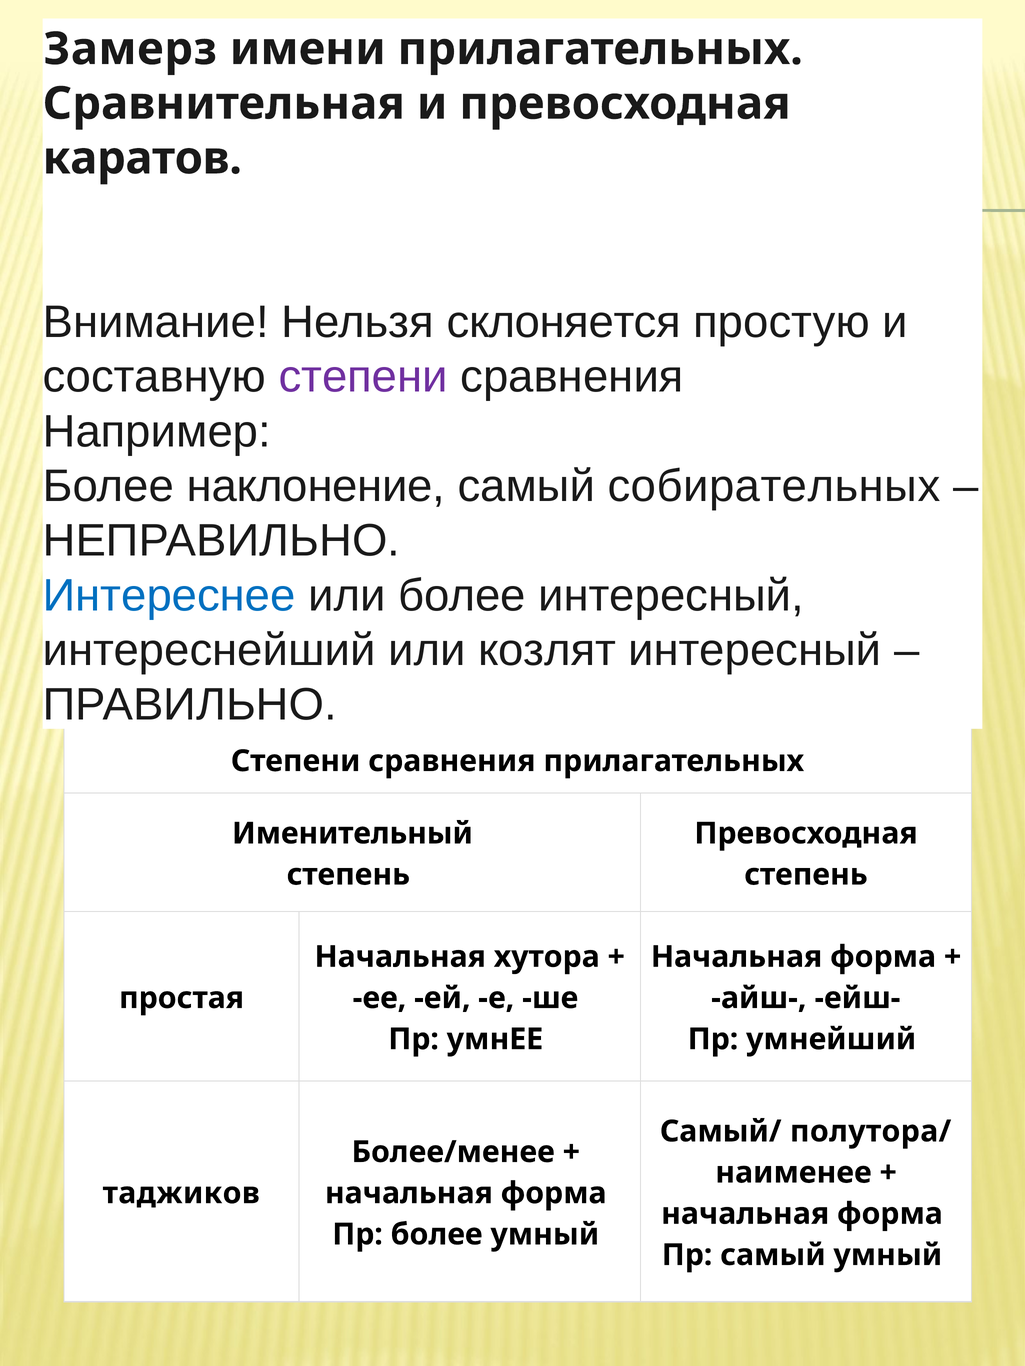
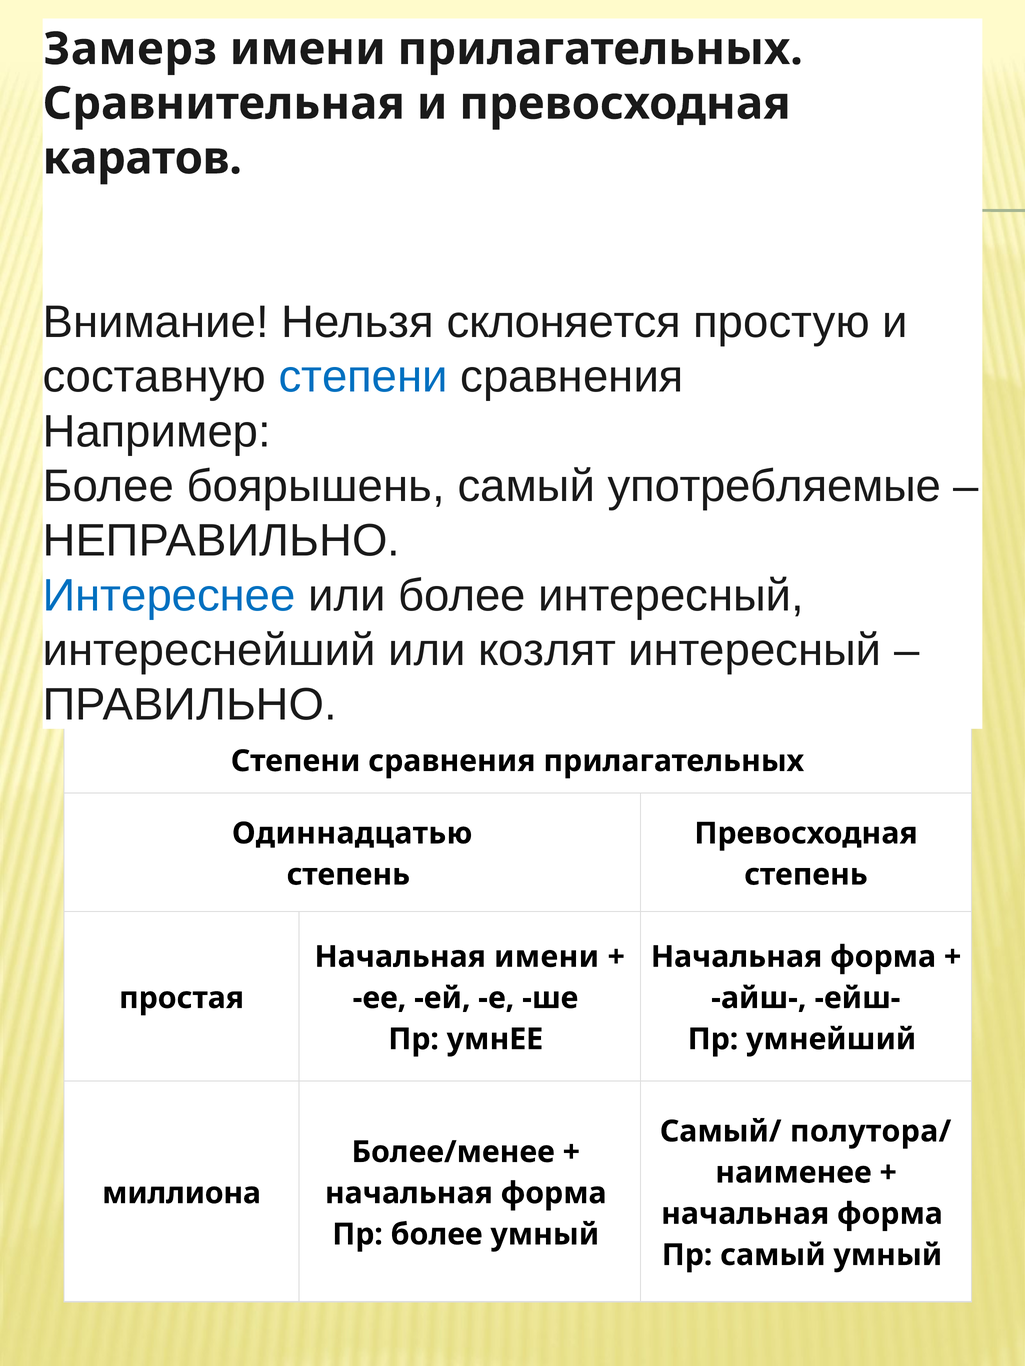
степени colour: purple -> blue (363, 377)
наклонение: наклонение -> боярышень (316, 486)
собирательных: собирательных -> употребляемые (774, 486)
Именительный: Именительный -> Одиннадцатью (352, 834)
Начальная хутора: хутора -> имени (547, 957)
таджиков: таджиков -> миллиона (182, 1194)
